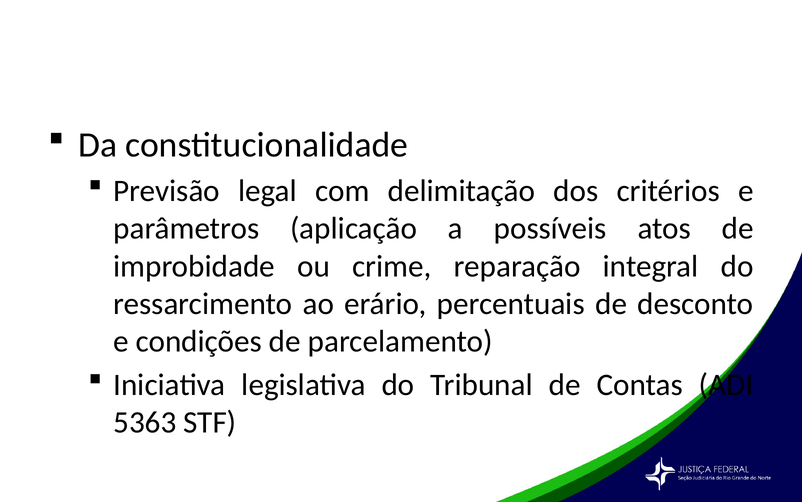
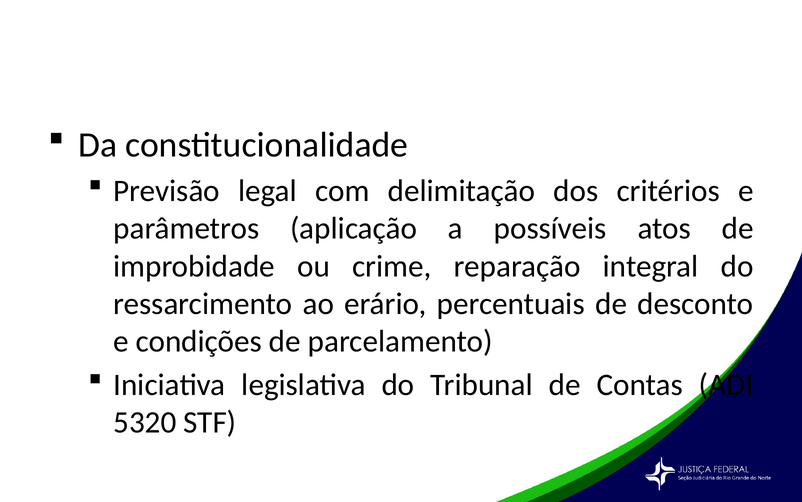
5363: 5363 -> 5320 (145, 422)
